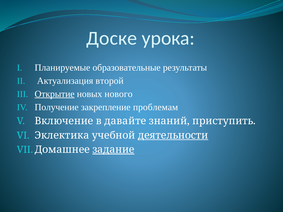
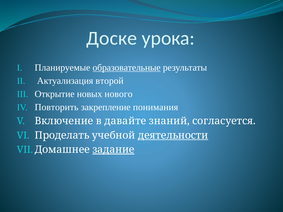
образовательные underline: none -> present (127, 68)
Открытие underline: present -> none (55, 94)
Получение: Получение -> Повторить (57, 107)
проблемам: проблемам -> понимания (156, 107)
приступить: приступить -> согласуется (224, 121)
Эклектика: Эклектика -> Проделать (62, 135)
